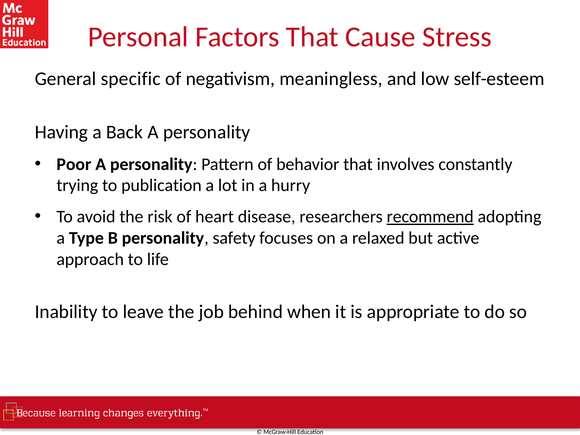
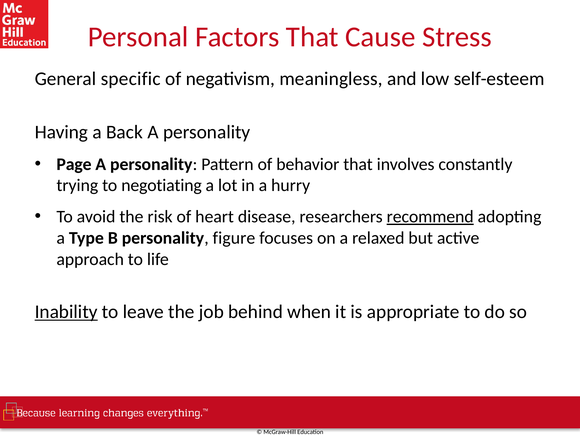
Poor: Poor -> Page (74, 164)
publication: publication -> negotiating (162, 185)
safety: safety -> figure (234, 238)
Inability underline: none -> present (66, 312)
